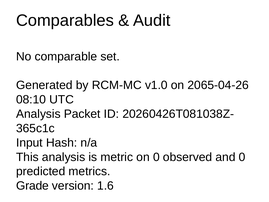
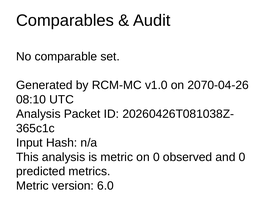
2065-04-26: 2065-04-26 -> 2070-04-26 (218, 85)
Grade: Grade -> Metric (32, 186)
1.6: 1.6 -> 6.0 (106, 186)
